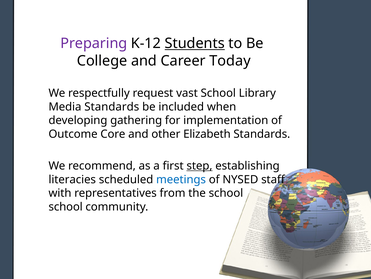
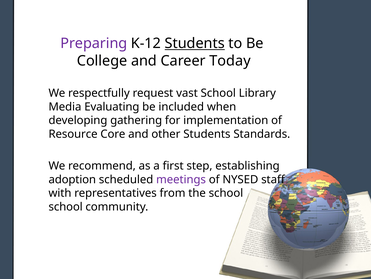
Media Standards: Standards -> Evaluating (112, 107)
Outcome: Outcome -> Resource (73, 134)
other Elizabeth: Elizabeth -> Students (207, 134)
step underline: present -> none (199, 165)
literacies: literacies -> adoption (72, 179)
meetings colour: blue -> purple (181, 179)
